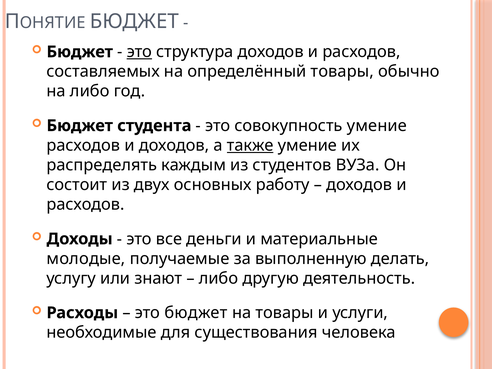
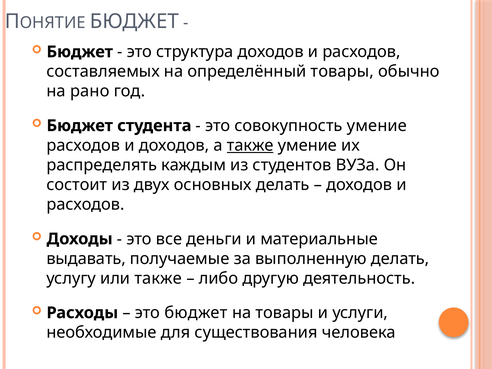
это underline: present -> none (139, 52)
на либо: либо -> рано (90, 91)
основных работу: работу -> делать (283, 185)
молодые: молодые -> выдавать (86, 259)
или знают: знают -> также (158, 278)
